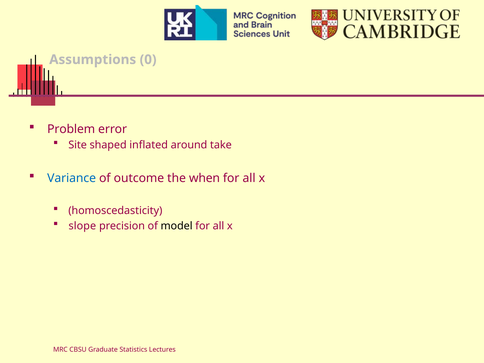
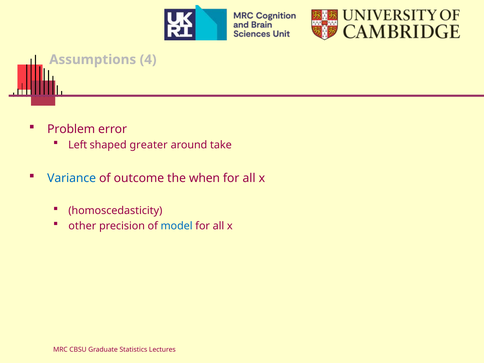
0: 0 -> 4 (148, 60)
Site: Site -> Left (78, 145)
inflated: inflated -> greater (149, 145)
slope: slope -> other (82, 226)
model colour: black -> blue (177, 226)
